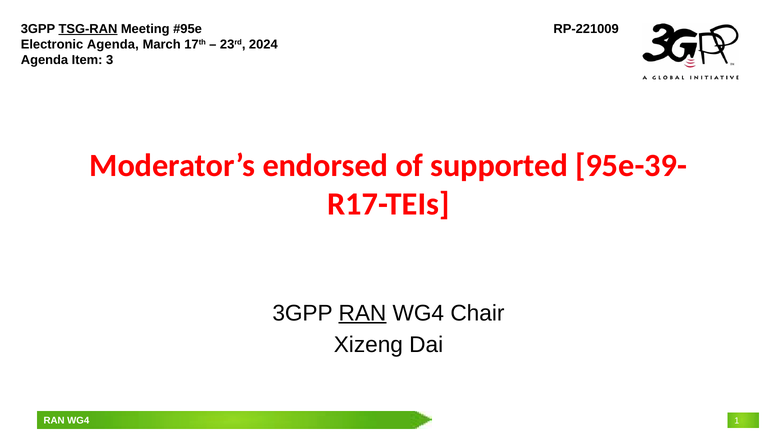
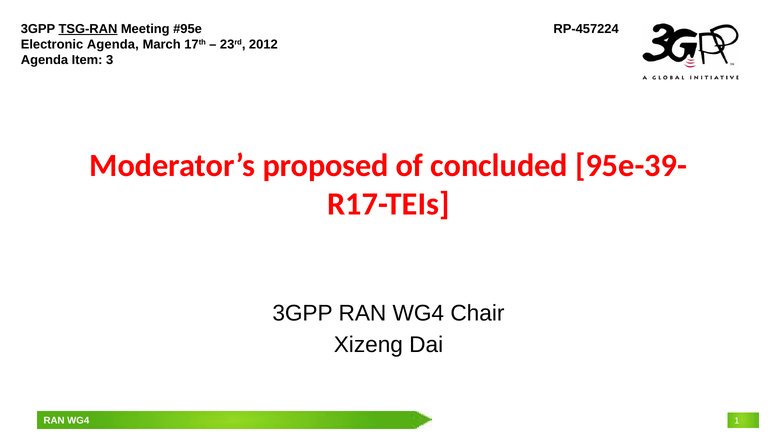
RP-221009: RP-221009 -> RP-457224 (586, 29)
2024: 2024 -> 2012 (263, 45)
endorsed: endorsed -> proposed (325, 165)
supported: supported -> concluded (499, 165)
RAN underline: present -> none (362, 313)
